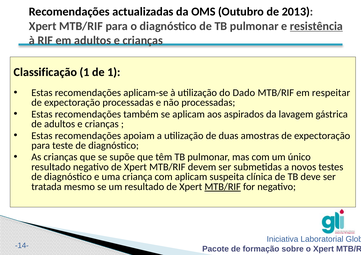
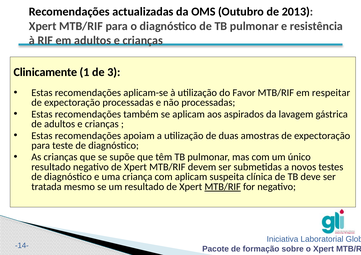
resistência underline: present -> none (316, 26)
Classificação: Classificação -> Clinicamente (45, 72)
de 1: 1 -> 3 (114, 72)
Dado: Dado -> Favor (244, 93)
